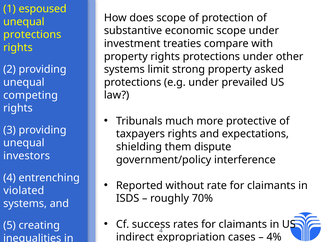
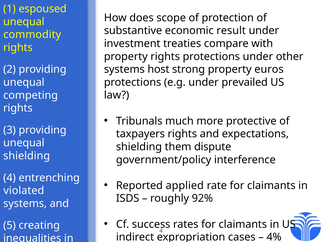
economic scope: scope -> result (231, 31)
protections: protections -> commodity (32, 35)
limit: limit -> host (158, 69)
asked: asked -> euros (269, 69)
investors: investors -> shielding (27, 156)
without: without -> applied (185, 185)
70%: 70% -> 92% (202, 198)
